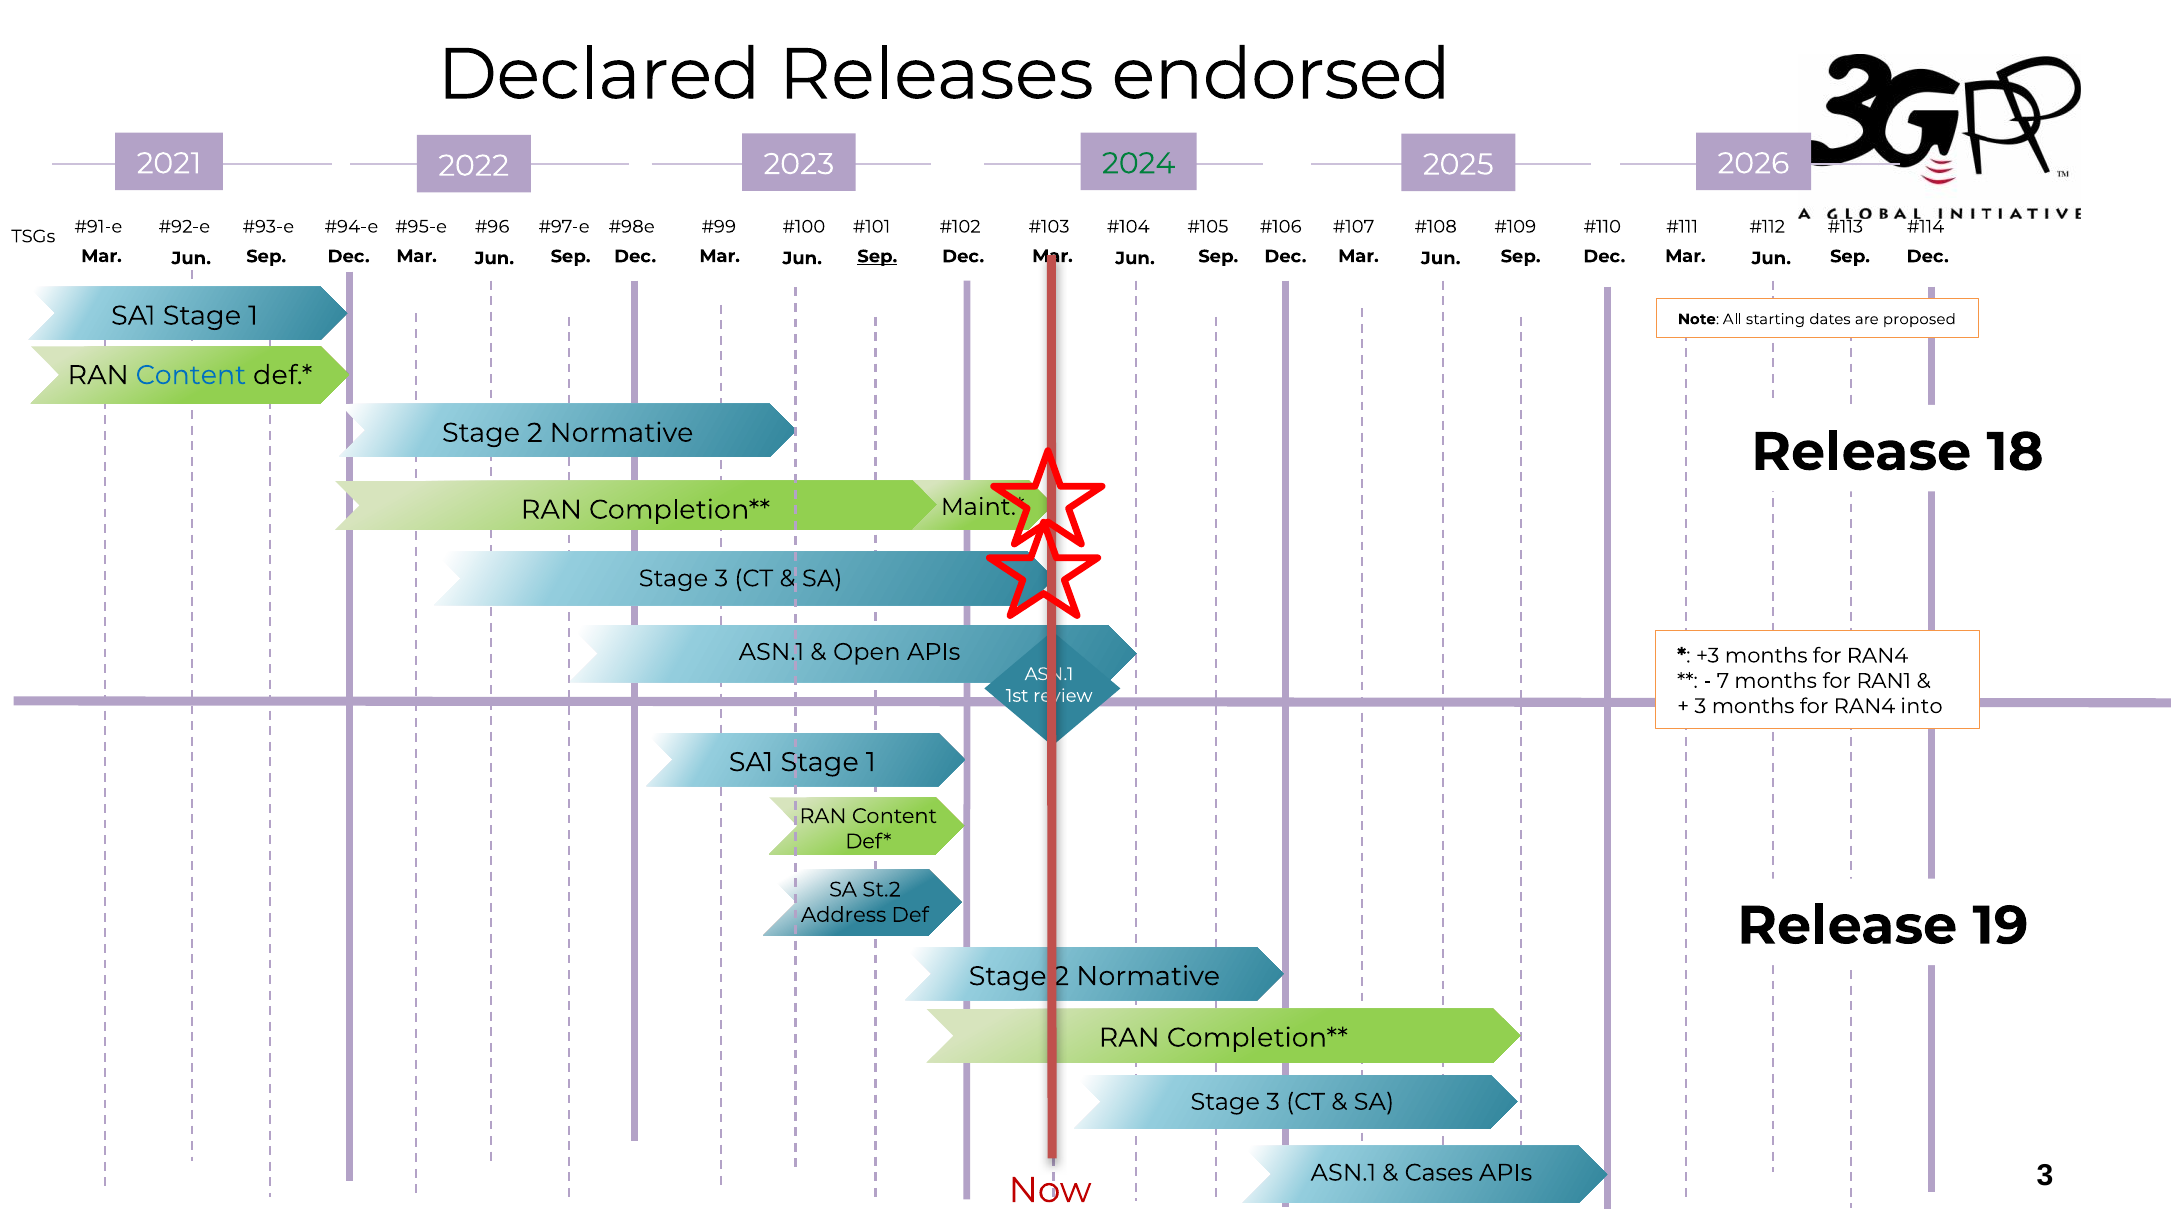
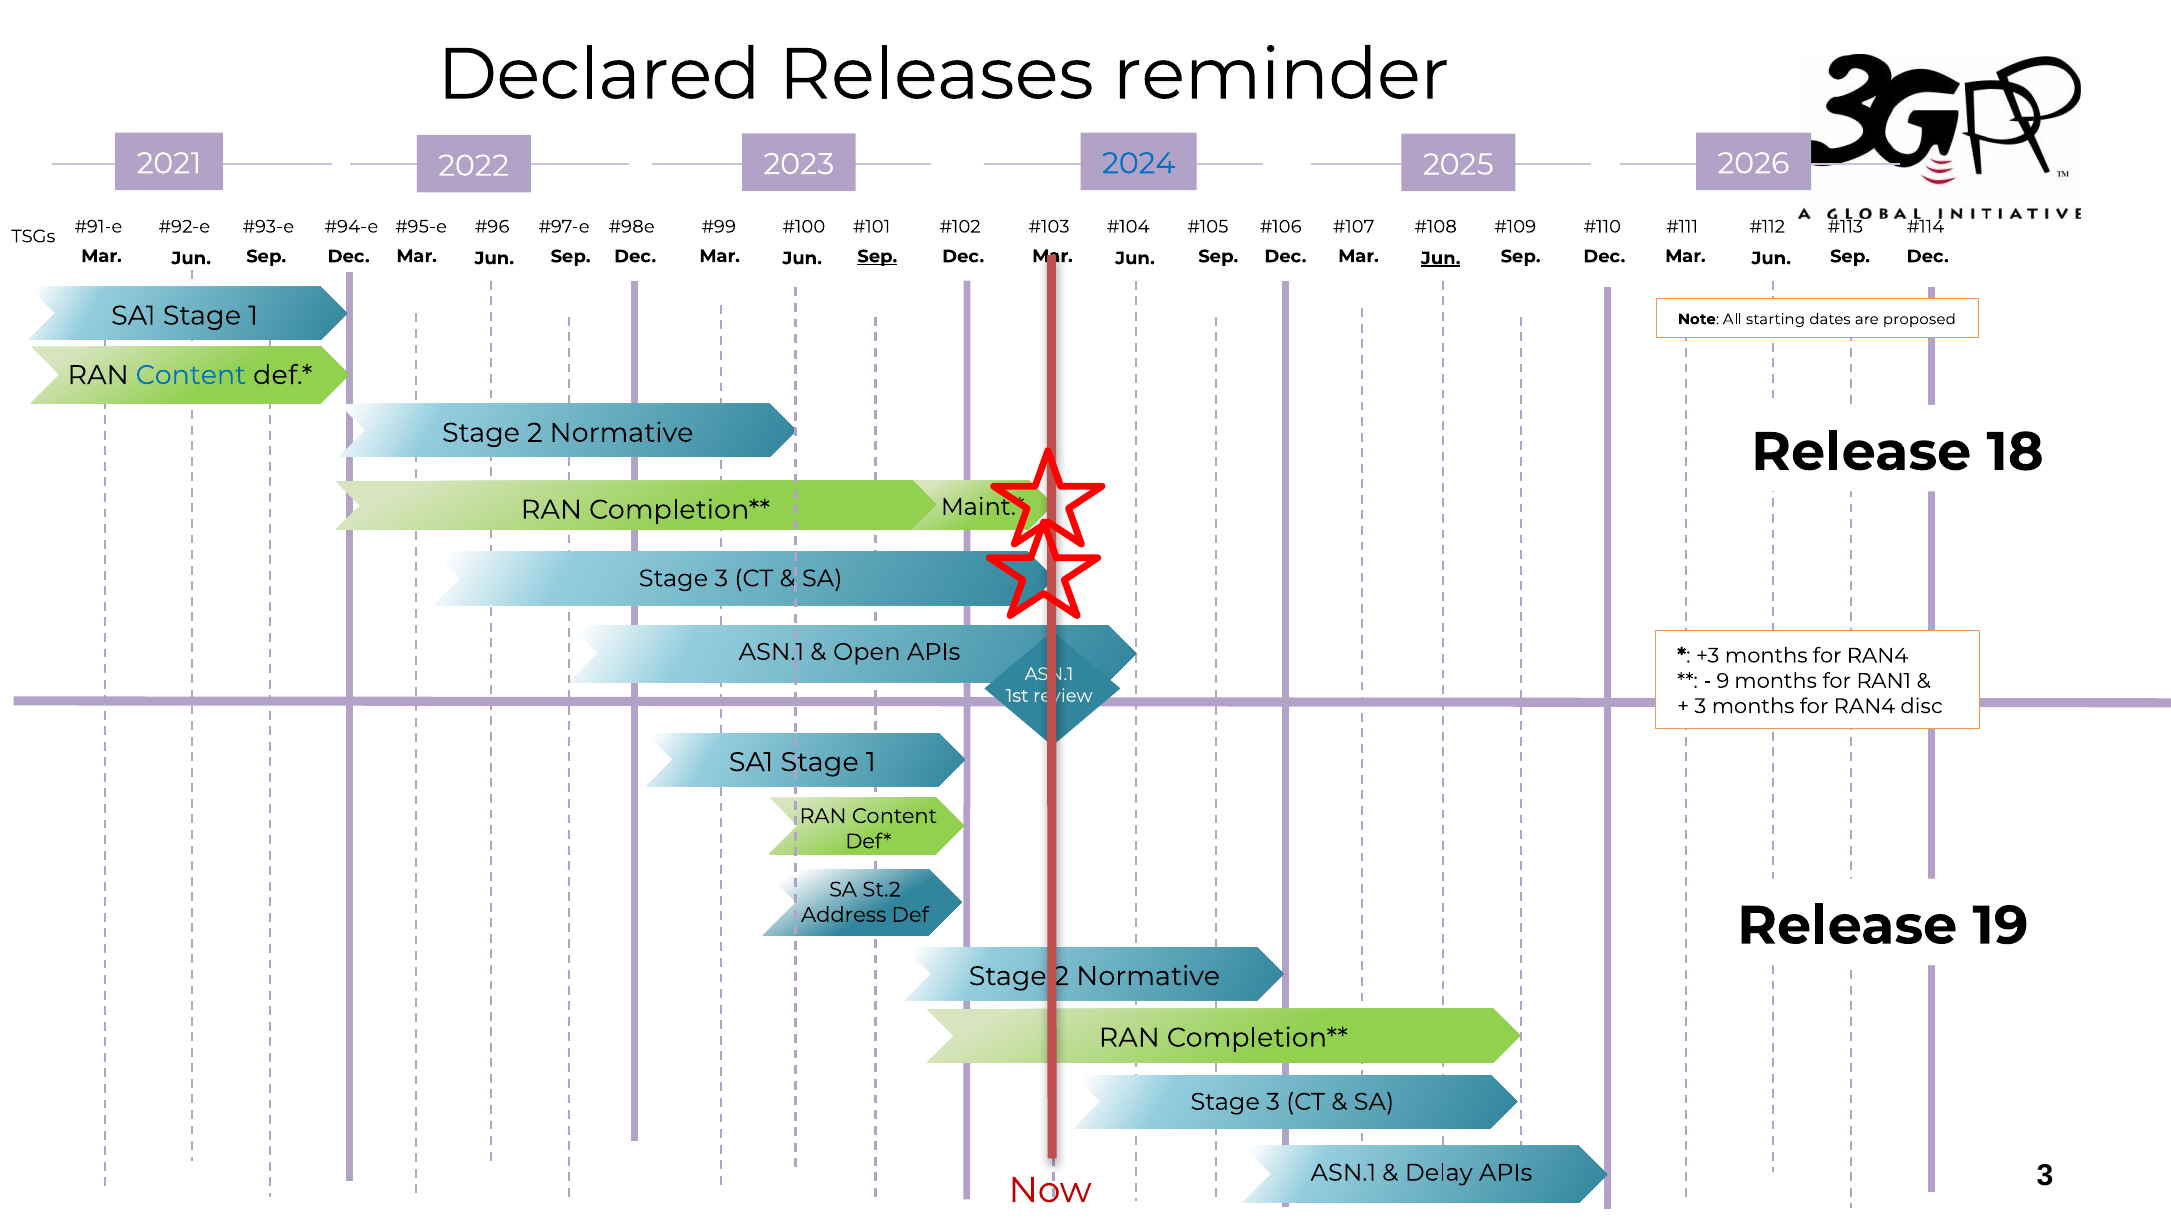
endorsed: endorsed -> reminder (1281, 75)
2024 colour: green -> blue (1139, 163)
Jun underline: none -> present (1441, 258)
7: 7 -> 9 (1723, 681)
into: into -> disc (1922, 706)
Cases: Cases -> Delay (1439, 1173)
